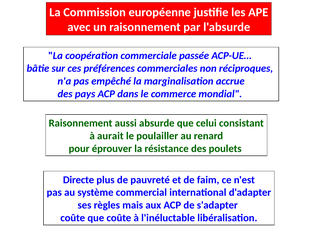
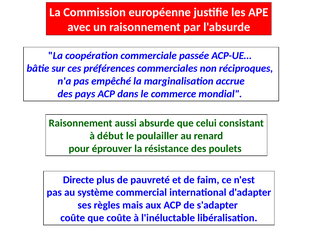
aurait: aurait -> début (110, 136)
